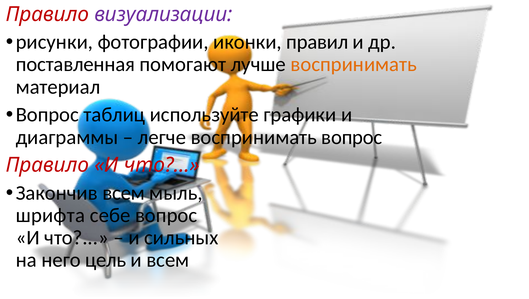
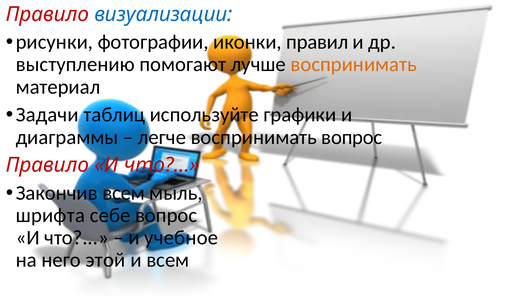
визуализации colour: purple -> blue (163, 14)
поставленная: поставленная -> выступлению (75, 64)
Вопрос: Вопрос -> Задачи (47, 115)
сильных: сильных -> учебное (181, 238)
цель: цель -> этой (105, 260)
